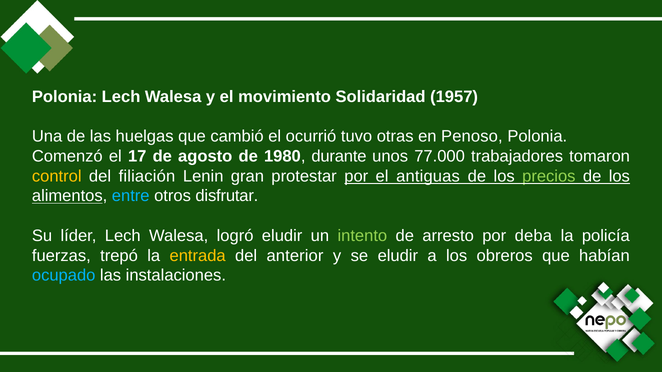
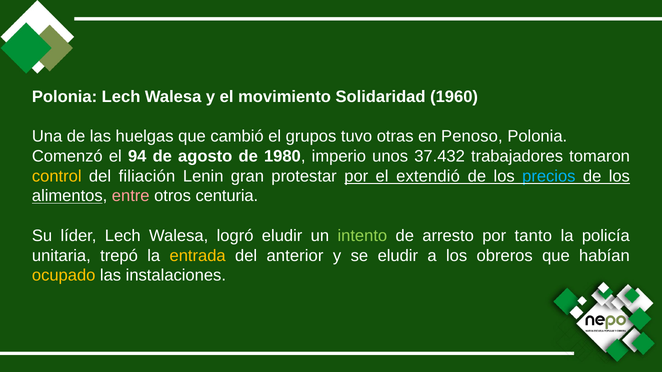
1957: 1957 -> 1960 (454, 97)
ocurrió: ocurrió -> grupos (311, 137)
17: 17 -> 94 (137, 157)
durante: durante -> imperio (339, 157)
77.000: 77.000 -> 37.432 (440, 157)
antiguas: antiguas -> extendió (428, 176)
precios colour: light green -> light blue (549, 176)
entre colour: light blue -> pink (131, 196)
disfrutar: disfrutar -> centuria (227, 196)
deba: deba -> tanto (533, 236)
fuerzas: fuerzas -> unitaria (61, 256)
ocupado colour: light blue -> yellow (64, 276)
